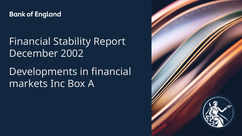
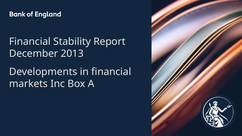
2002: 2002 -> 2013 (72, 54)
